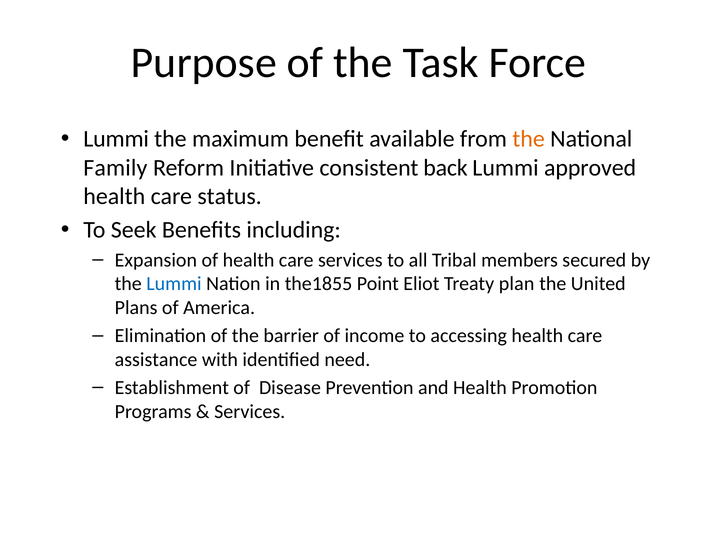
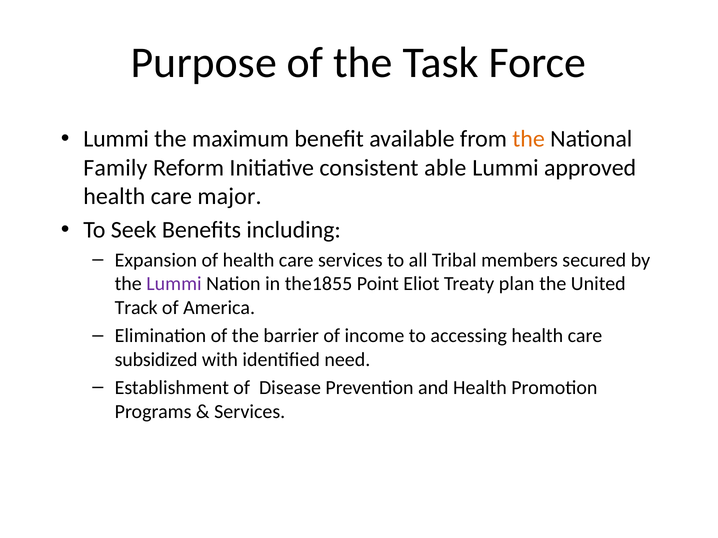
back: back -> able (445, 168)
status: status -> major (229, 197)
Lummi colour: blue -> purple (174, 284)
Plans: Plans -> Track (136, 308)
assistance: assistance -> subsidized (156, 360)
